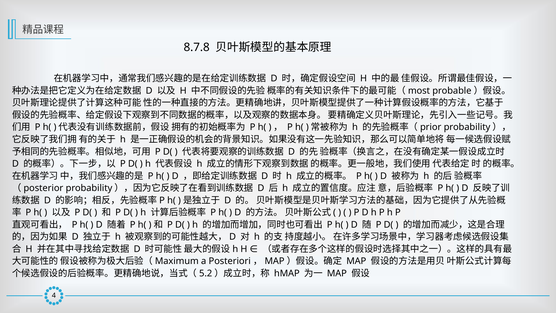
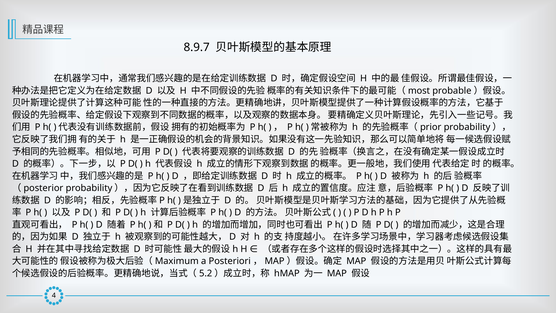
8.7.8: 8.7.8 -> 8.9.7 (197, 47)
